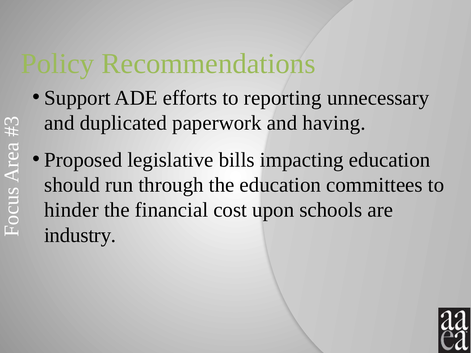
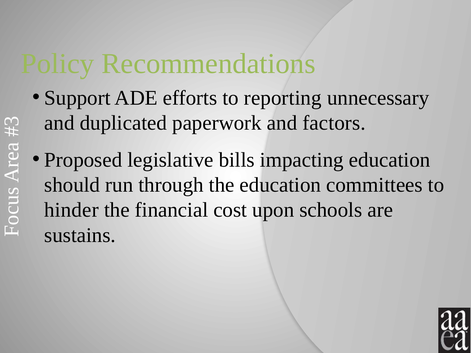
having: having -> factors (334, 123)
industry: industry -> sustains (80, 235)
